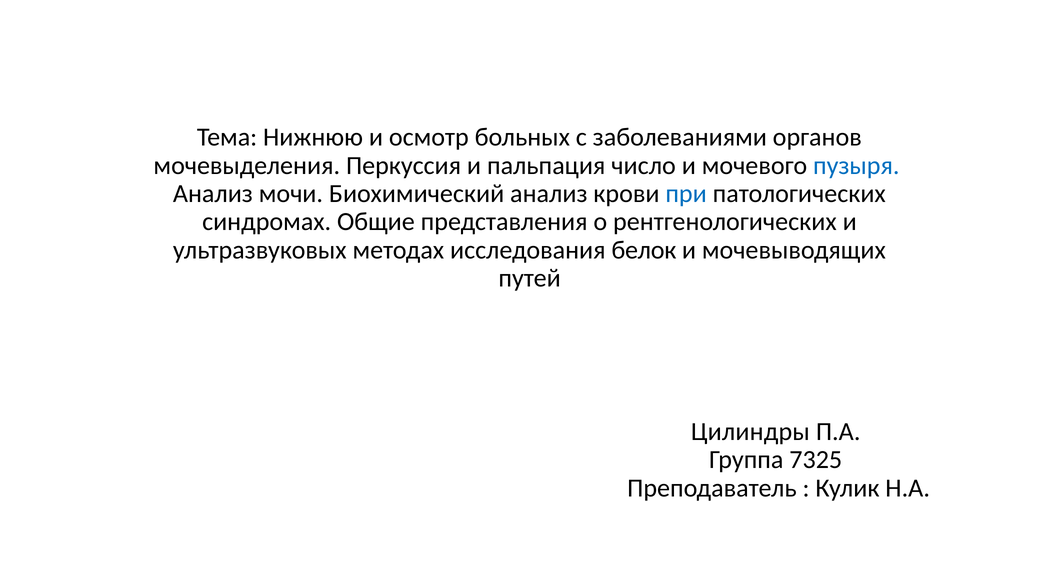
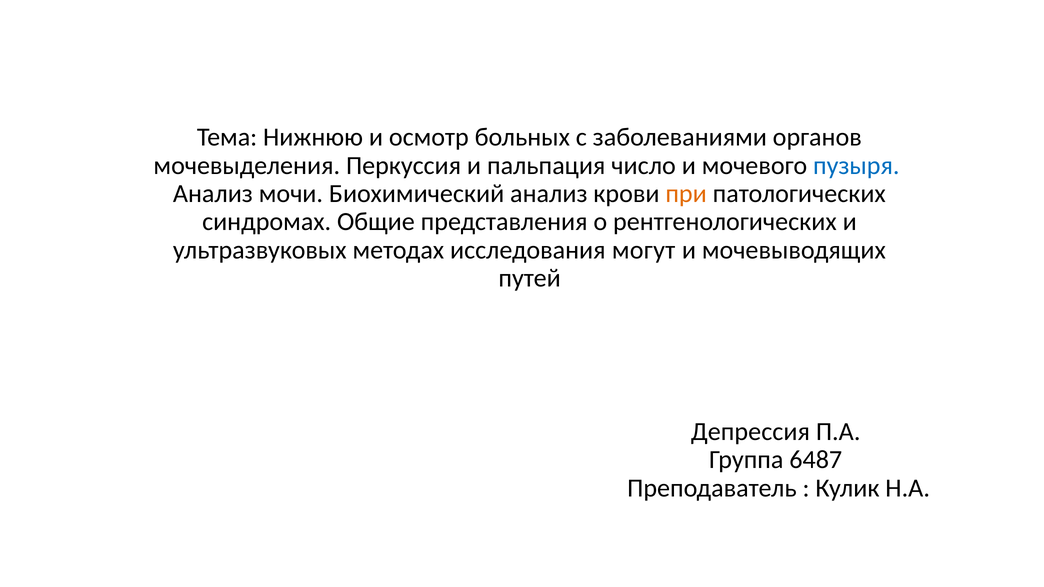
при colour: blue -> orange (686, 194)
белок: белок -> могут (644, 250)
Цилиндры: Цилиндры -> Депрессия (750, 432)
7325: 7325 -> 6487 (816, 460)
